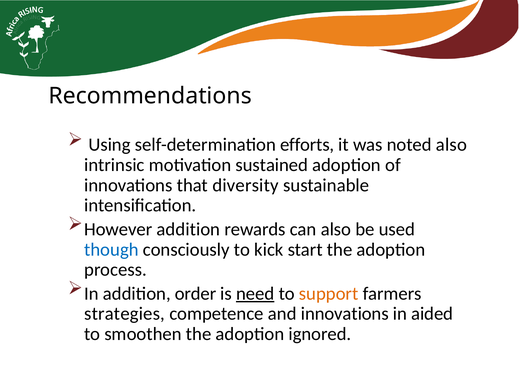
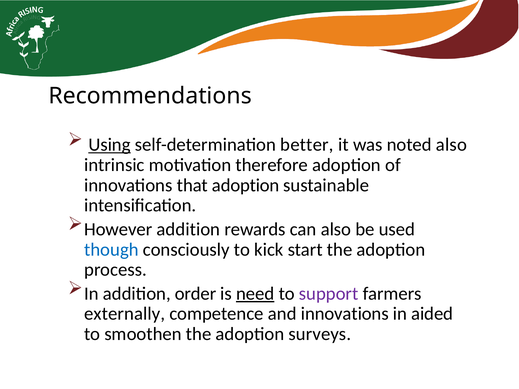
Using underline: none -> present (110, 145)
efforts: efforts -> better (307, 145)
sustained: sustained -> therefore (272, 165)
that diversity: diversity -> adoption (246, 185)
support colour: orange -> purple (329, 294)
strategies: strategies -> externally (125, 314)
ignored: ignored -> surveys (320, 334)
